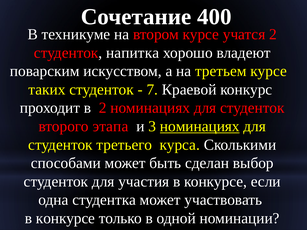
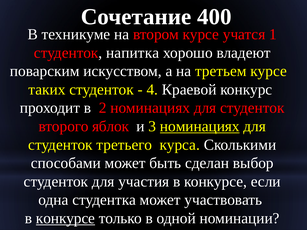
учатся 2: 2 -> 1 (273, 34)
7: 7 -> 4 (152, 90)
этапа: этапа -> яблок (111, 126)
конкурсе underline: none -> present (66, 219)
